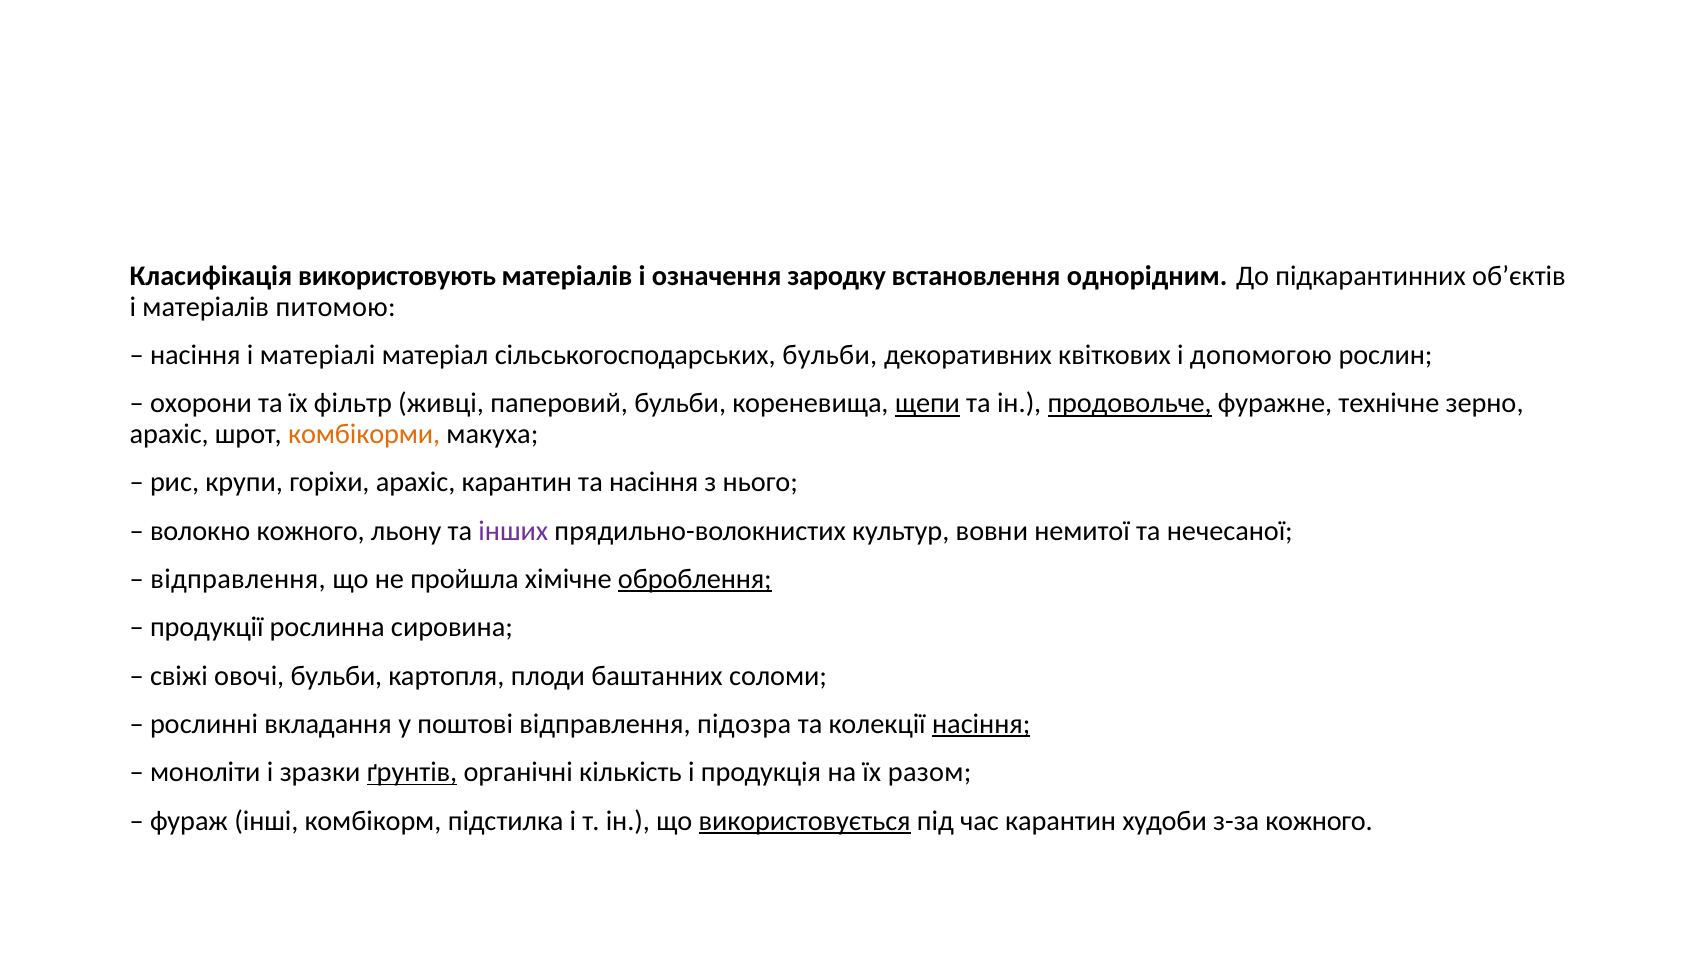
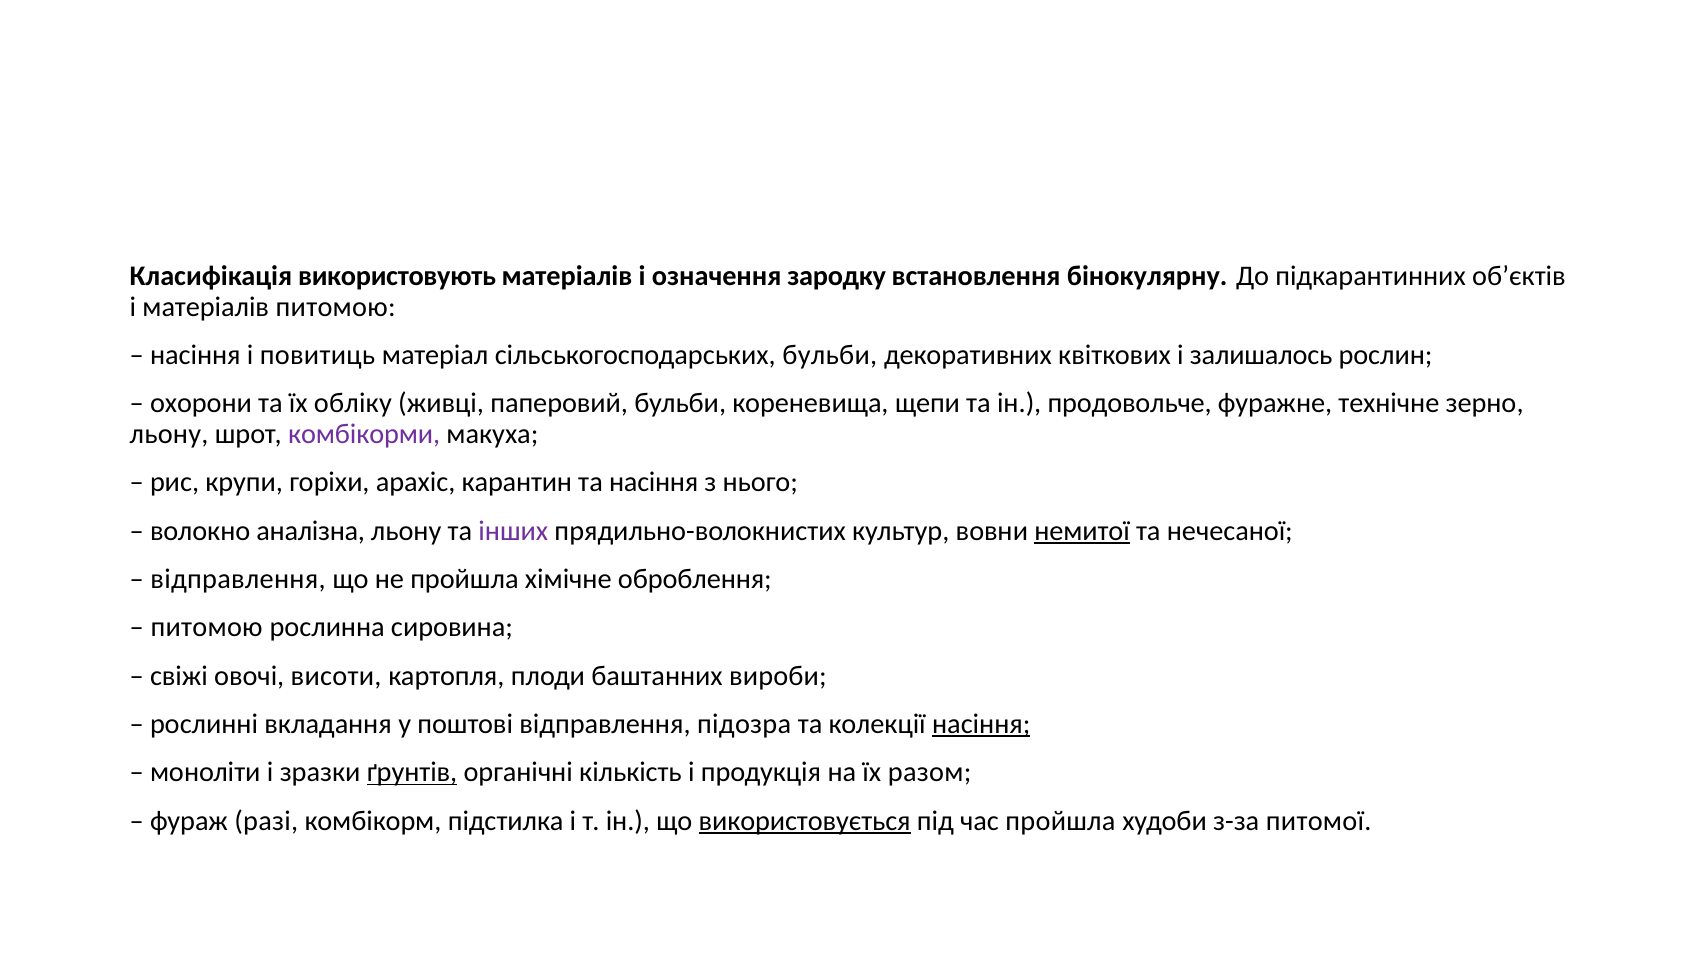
однорідним: однорідним -> бінокулярну (1147, 276)
матеріалі: матеріалі -> повитиць (318, 355)
допомогою: допомогою -> залишалось (1261, 355)
фільтр: фільтр -> обліку (353, 403)
щепи underline: present -> none (927, 403)
продовольче underline: present -> none (1130, 403)
арахіс: арахіс -> льону (169, 434)
комбікорми colour: orange -> purple (364, 434)
волокно кожного: кожного -> аналізна (311, 531)
немитої underline: none -> present (1082, 531)
оброблення underline: present -> none (695, 579)
продукції: продукції -> питомою (207, 627)
овочі бульби: бульби -> висоти (336, 676)
соломи: соломи -> вироби (778, 676)
інші: інші -> разі (266, 821)
час карантин: карантин -> пройшла (1060, 821)
з-за кожного: кожного -> питомої (1319, 821)
